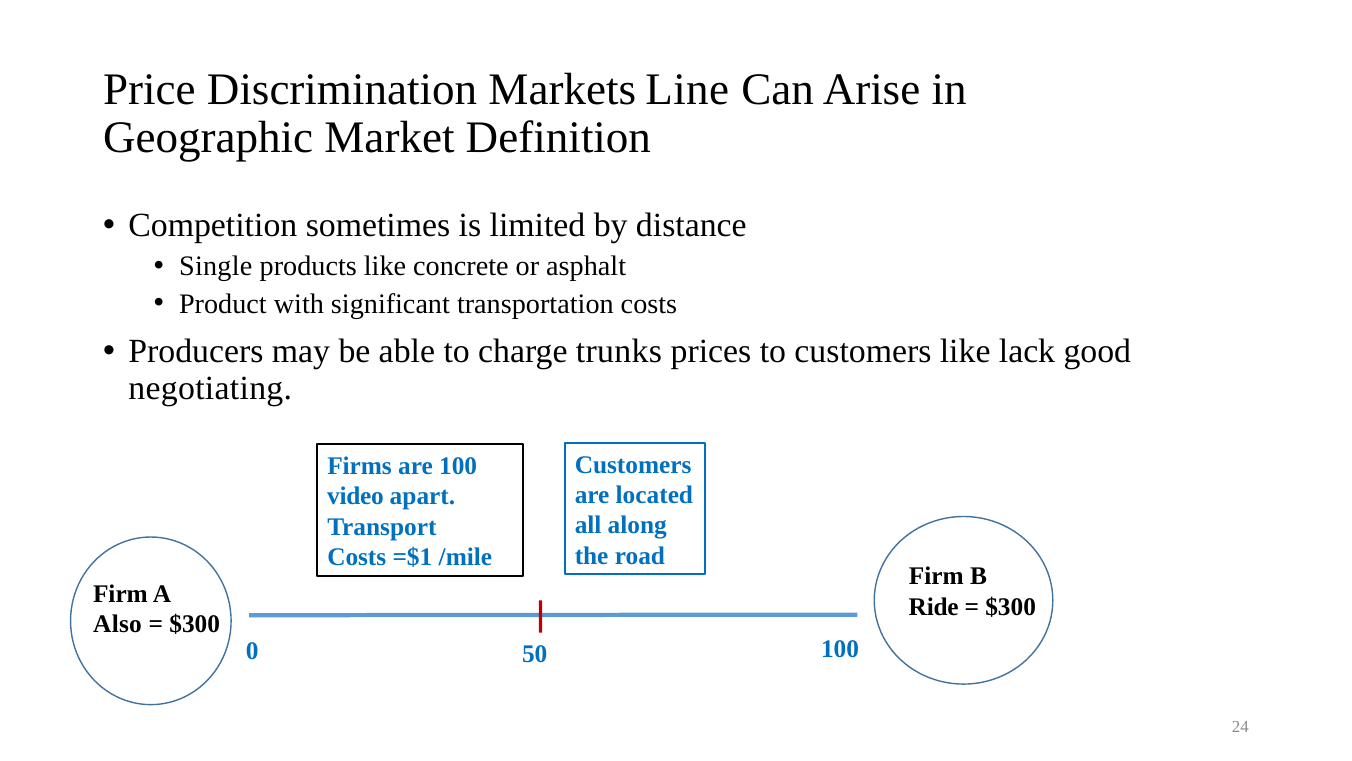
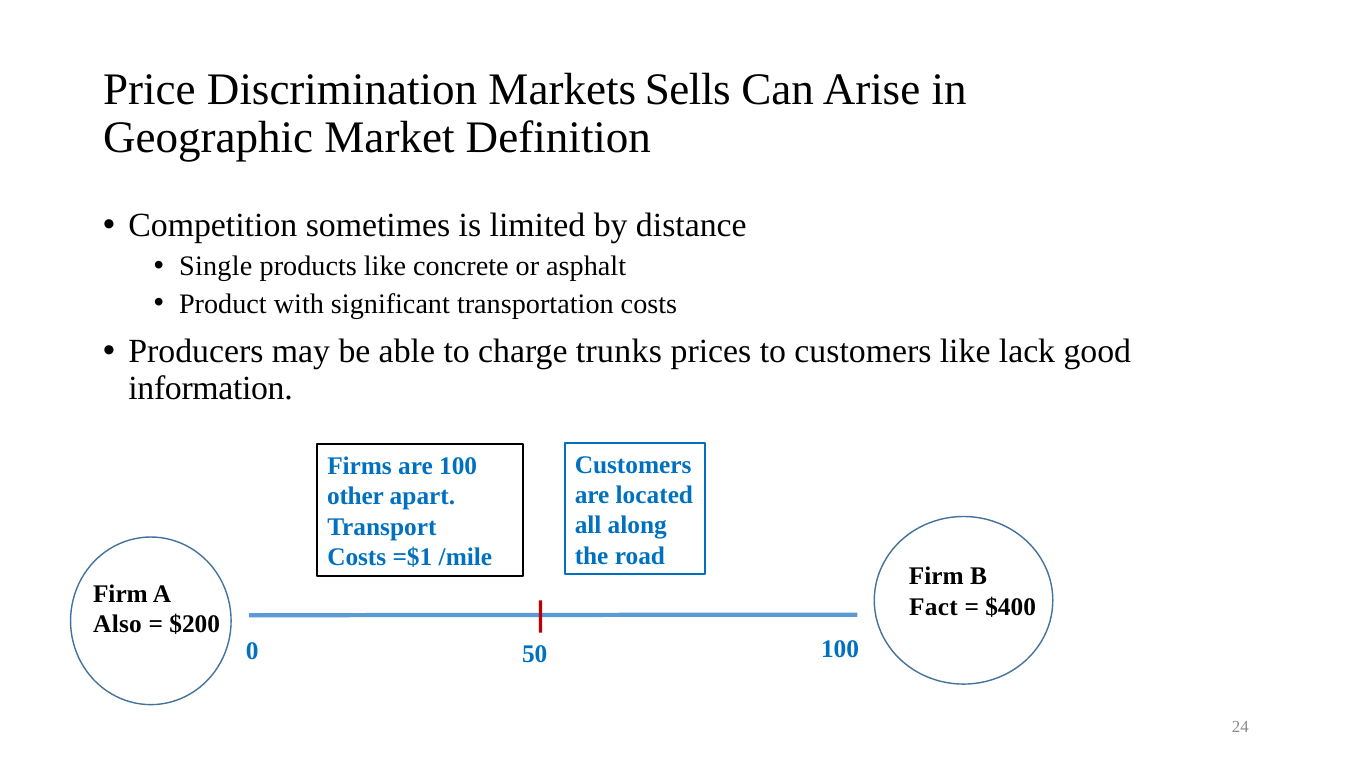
Line: Line -> Sells (688, 89)
negotiating: negotiating -> information (211, 388)
video: video -> other (355, 496)
Ride: Ride -> Fact (933, 606)
$300: $300 -> $400 (1011, 606)
$300: $300 -> $200 (195, 624)
